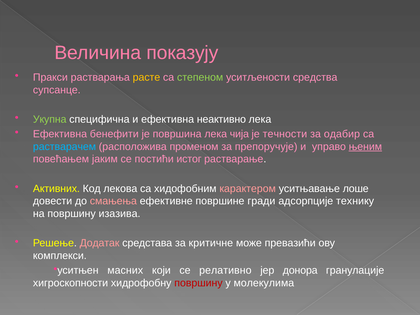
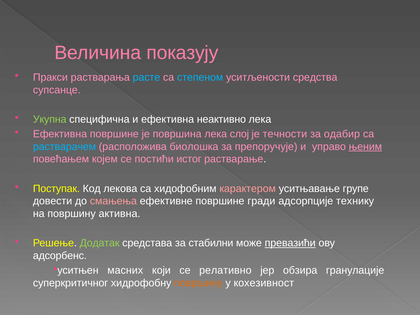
расте colour: yellow -> light blue (146, 77)
степеном colour: light green -> light blue (200, 77)
Ефективна бенефити: бенефити -> површине (114, 134)
чија: чија -> слој (239, 134)
променом: променом -> биолошка (194, 147)
јаким: јаким -> којем (105, 159)
Активних: Активних -> Поступак (56, 189)
лоше: лоше -> групе (356, 189)
изазива: изазива -> активна (120, 214)
Додатак colour: pink -> light green (100, 243)
критичне: критичне -> стабилни (211, 243)
превазићи underline: none -> present (290, 243)
комплекси: комплекси -> адсорбенс (60, 256)
донора: донора -> обзира (300, 270)
хигроскопности: хигроскопности -> суперкритичног (71, 283)
површину colour: red -> orange (198, 283)
молекулима: молекулима -> кохезивност (264, 283)
